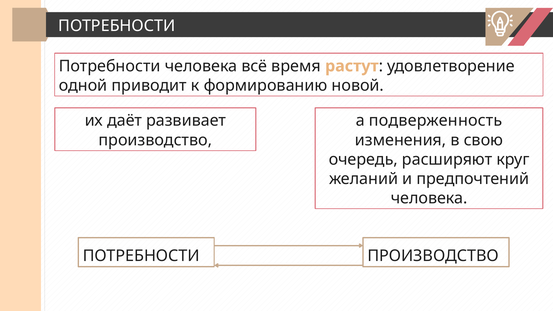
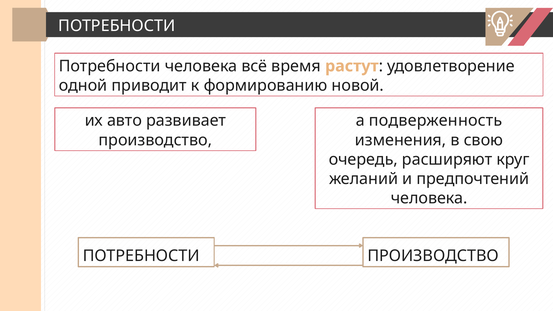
даёт: даёт -> авто (125, 121)
